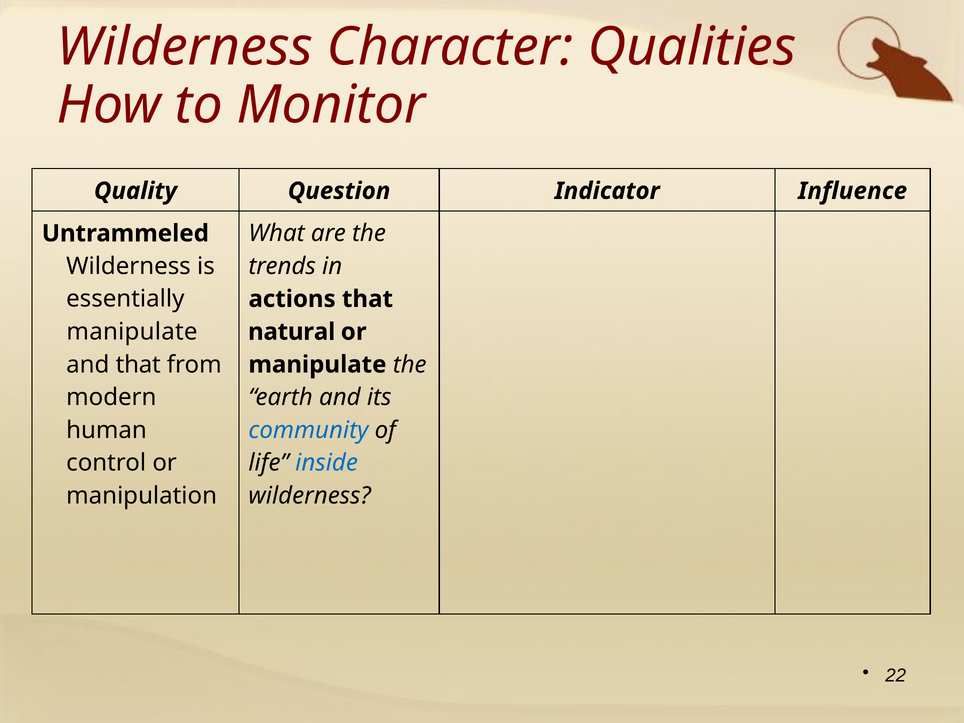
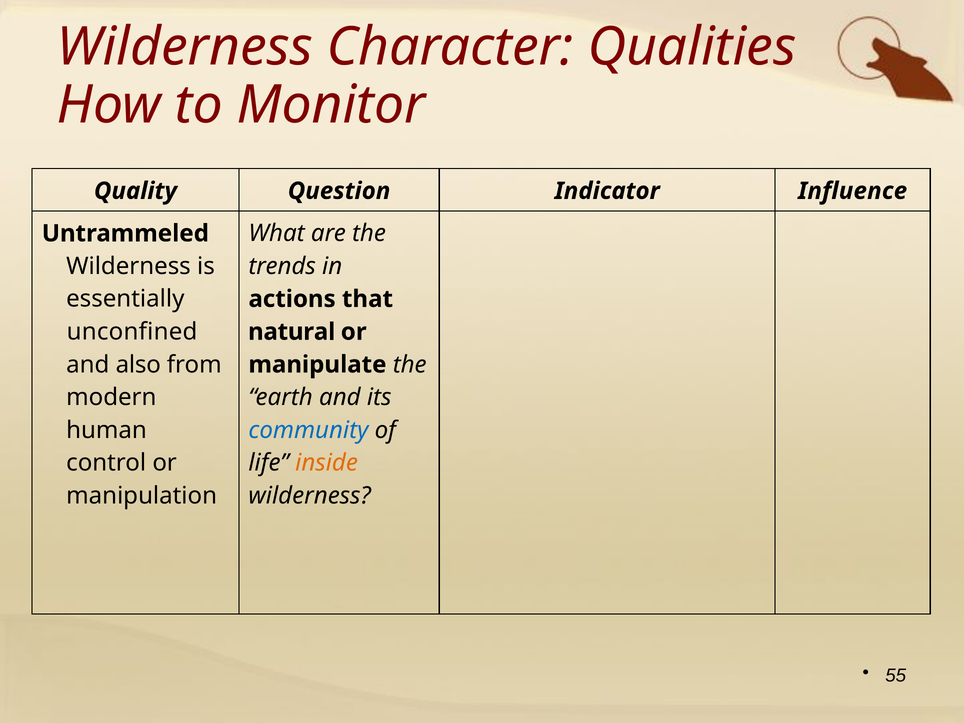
manipulate: manipulate -> unconfined (132, 332)
and that: that -> also (138, 365)
inside colour: blue -> orange (327, 463)
22: 22 -> 55 (896, 676)
